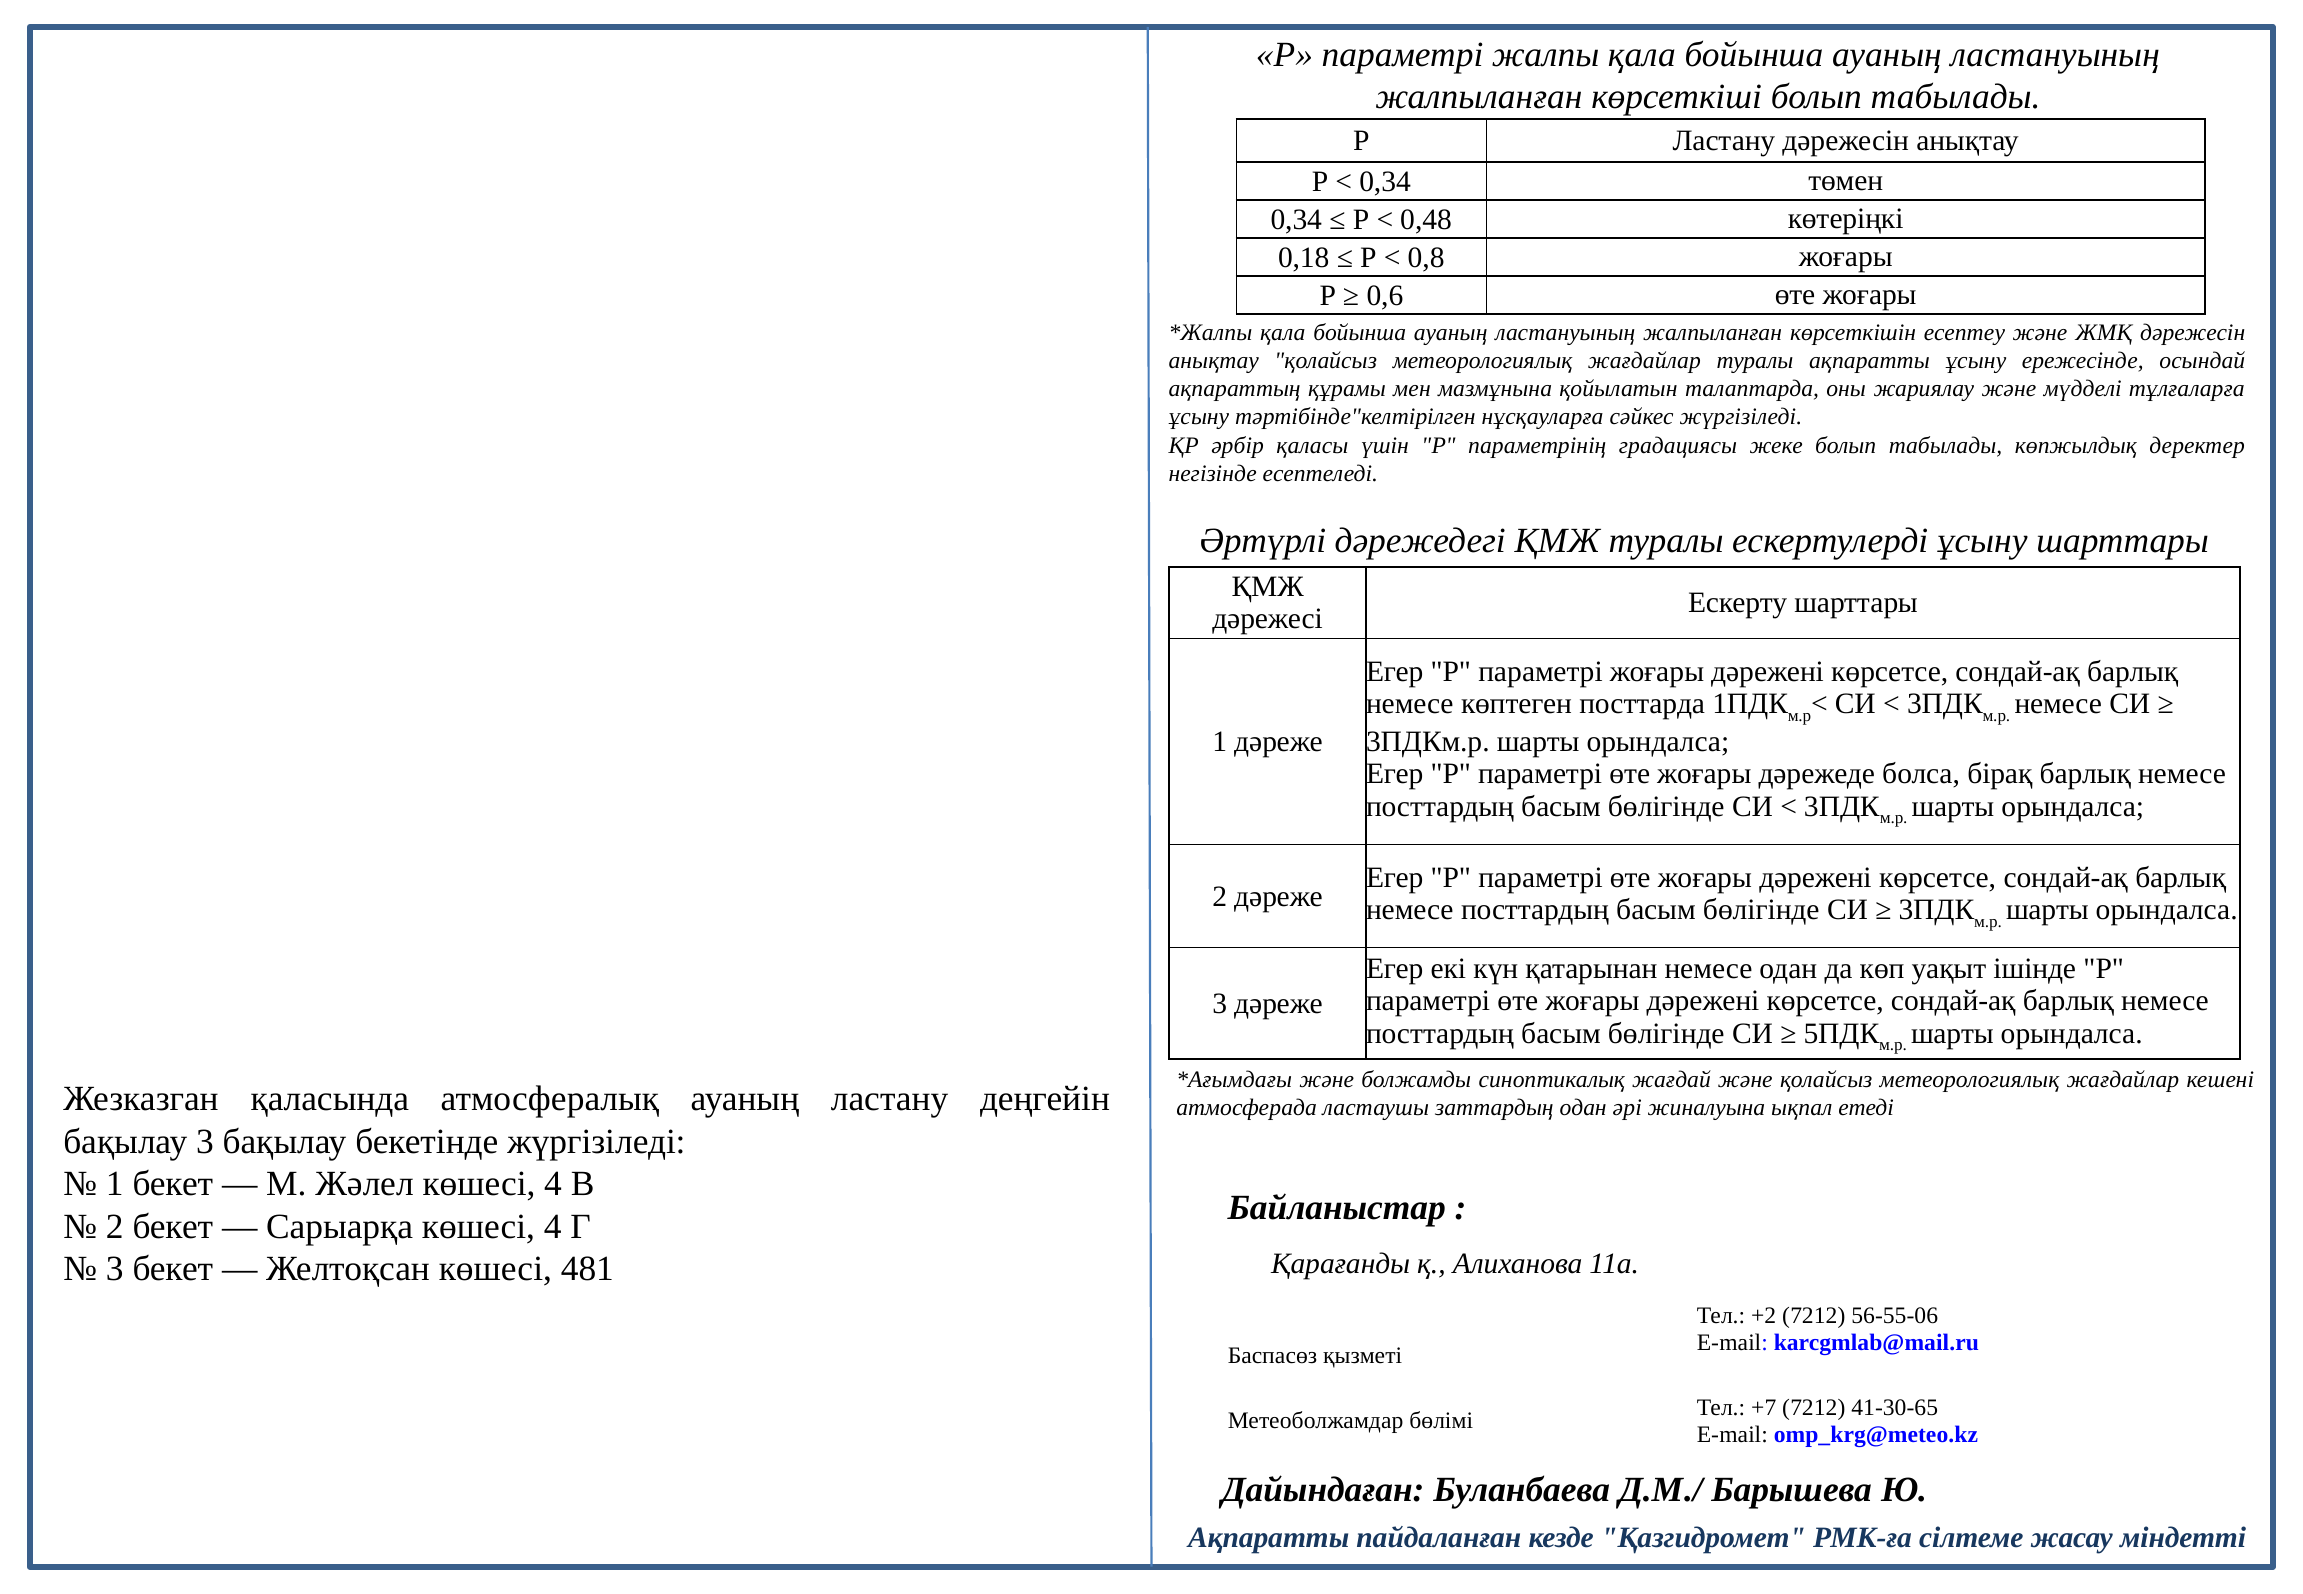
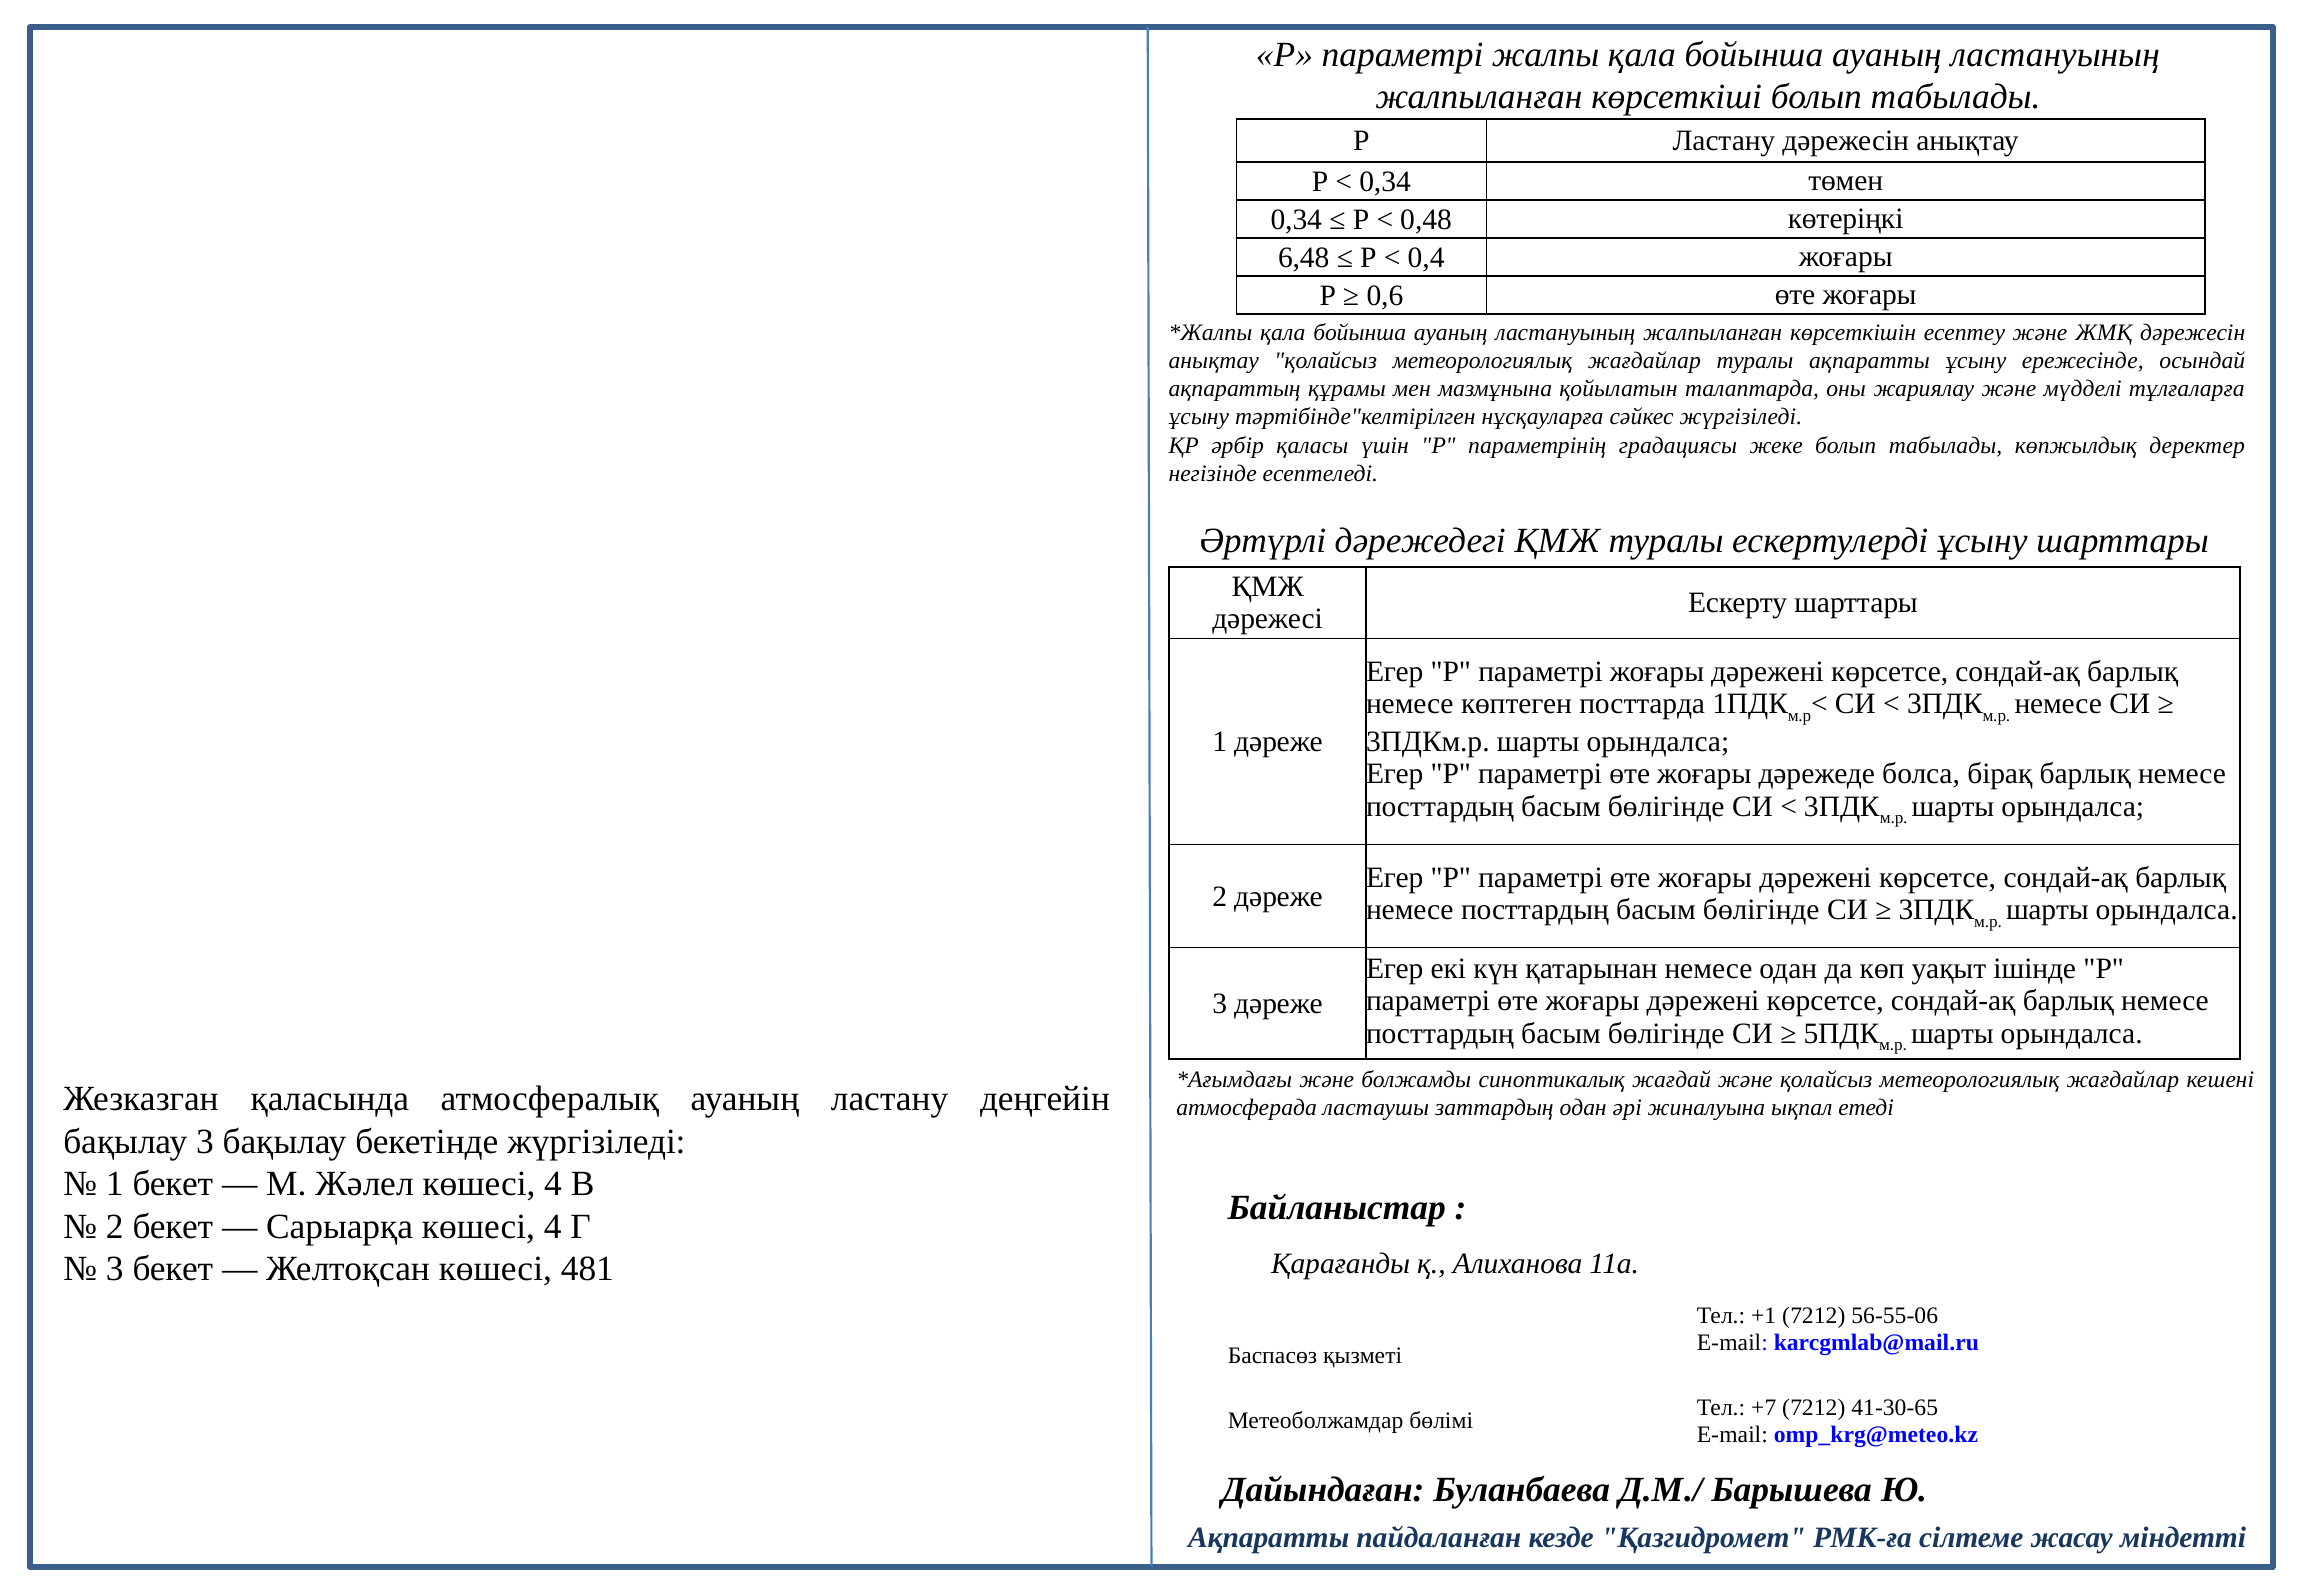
0,18: 0,18 -> 6,48 (1304, 258)
0,8: 0,8 -> 0,4 (1426, 258)
+2: +2 -> +1 (1764, 1316)
